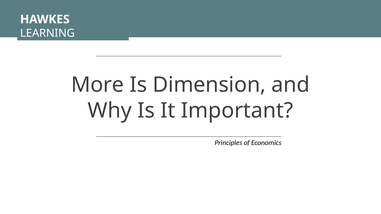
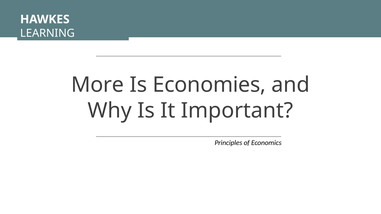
Dimension: Dimension -> Economies (209, 85)
